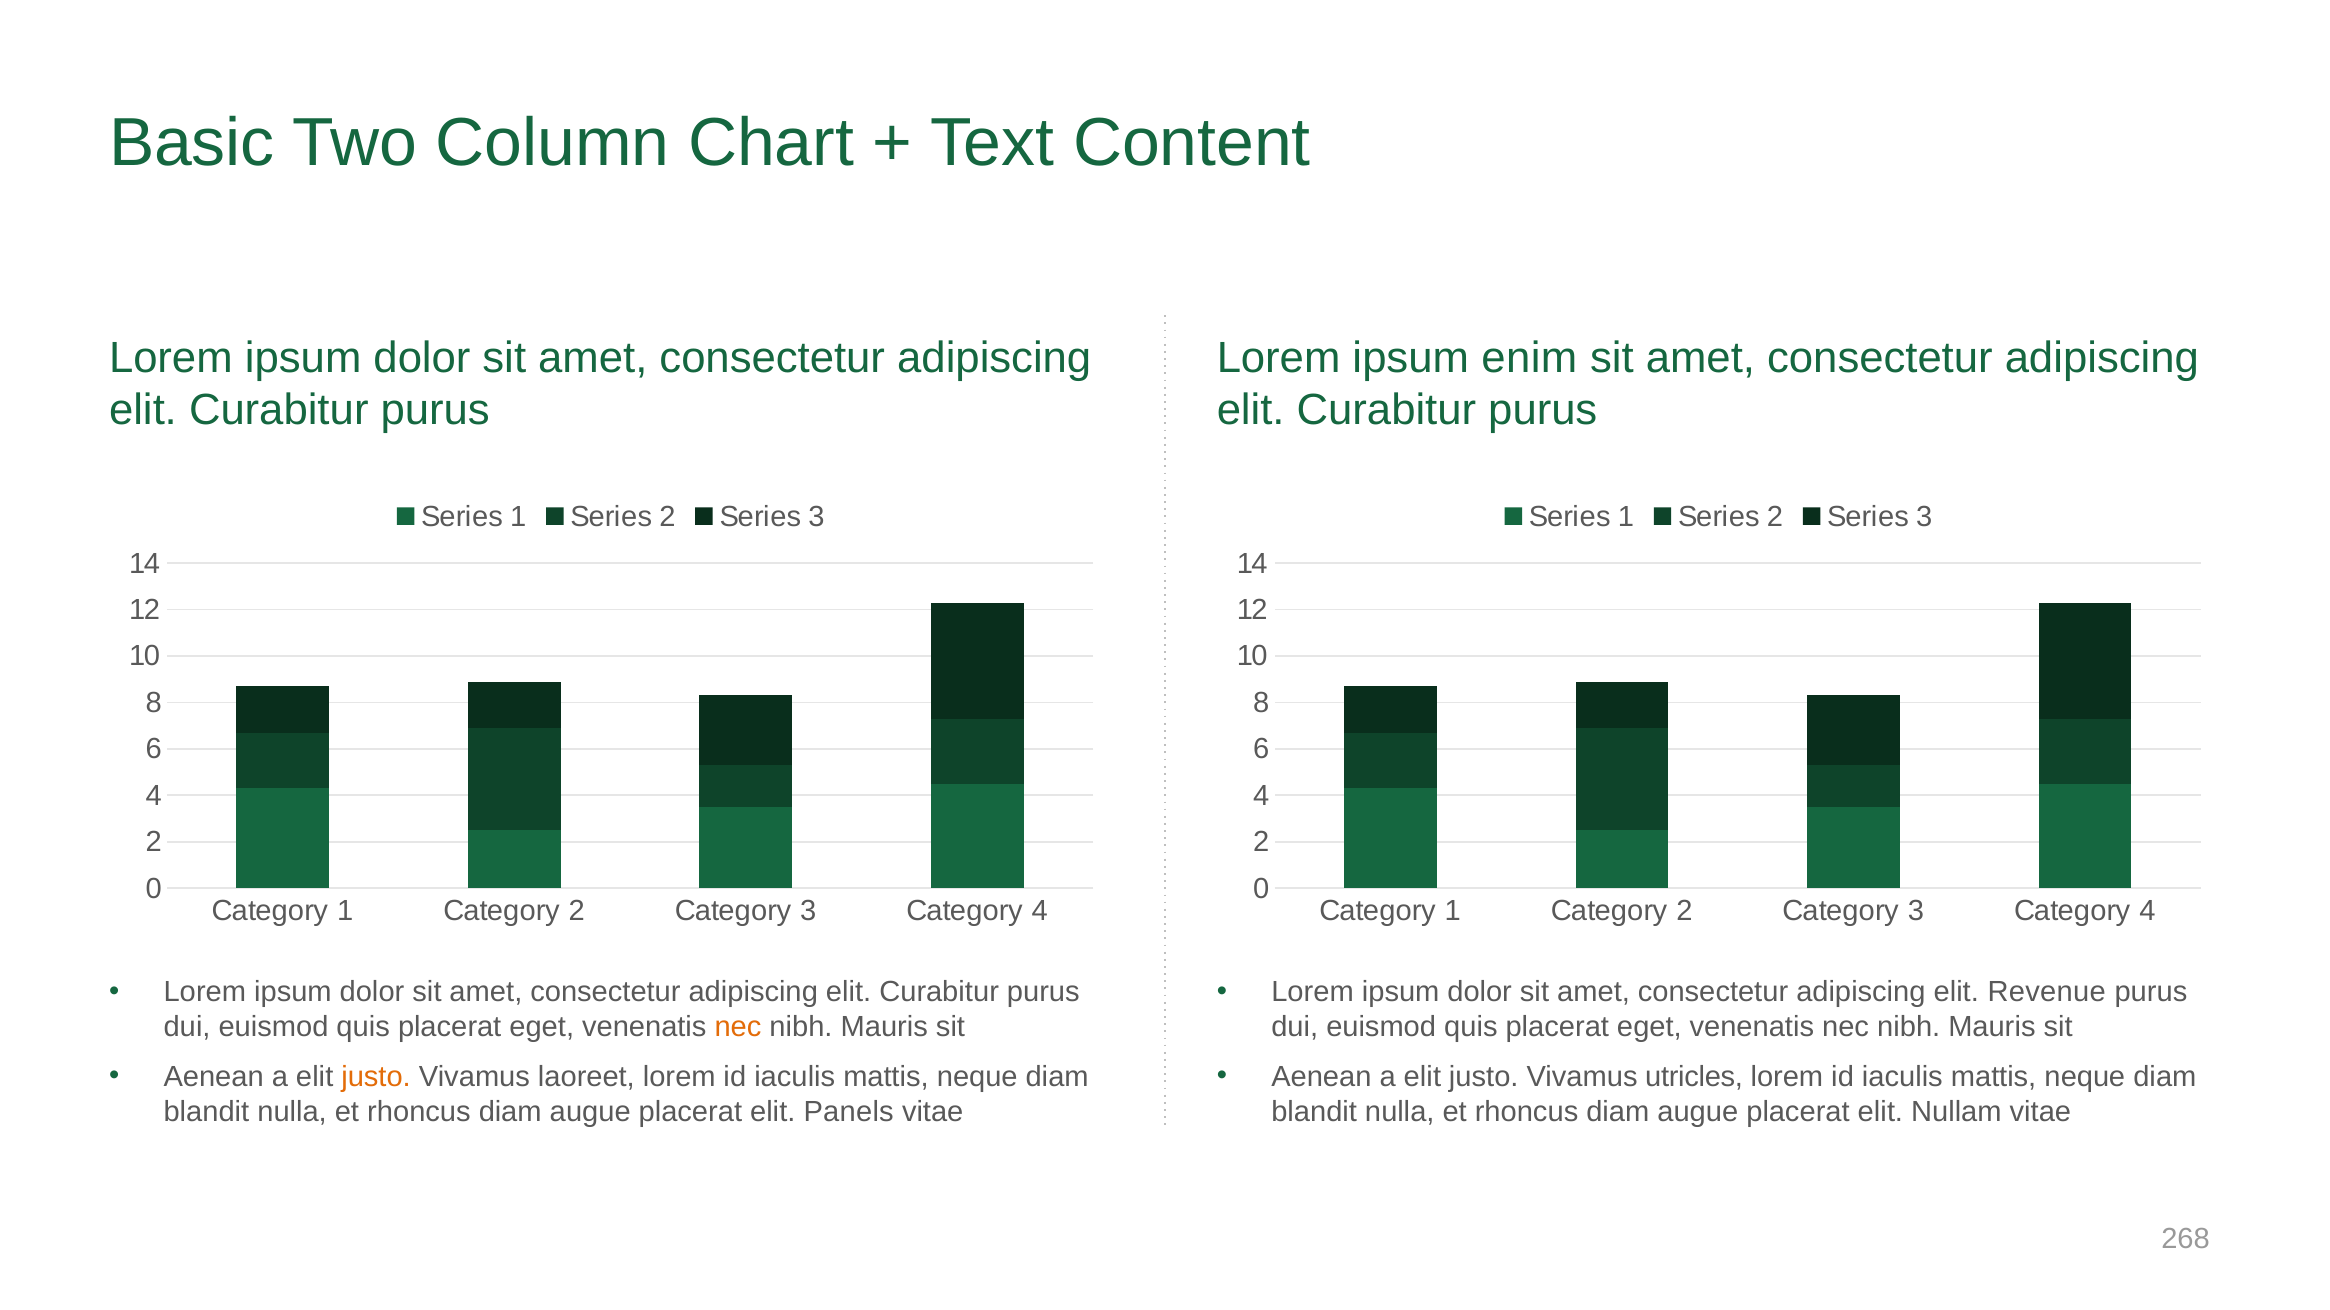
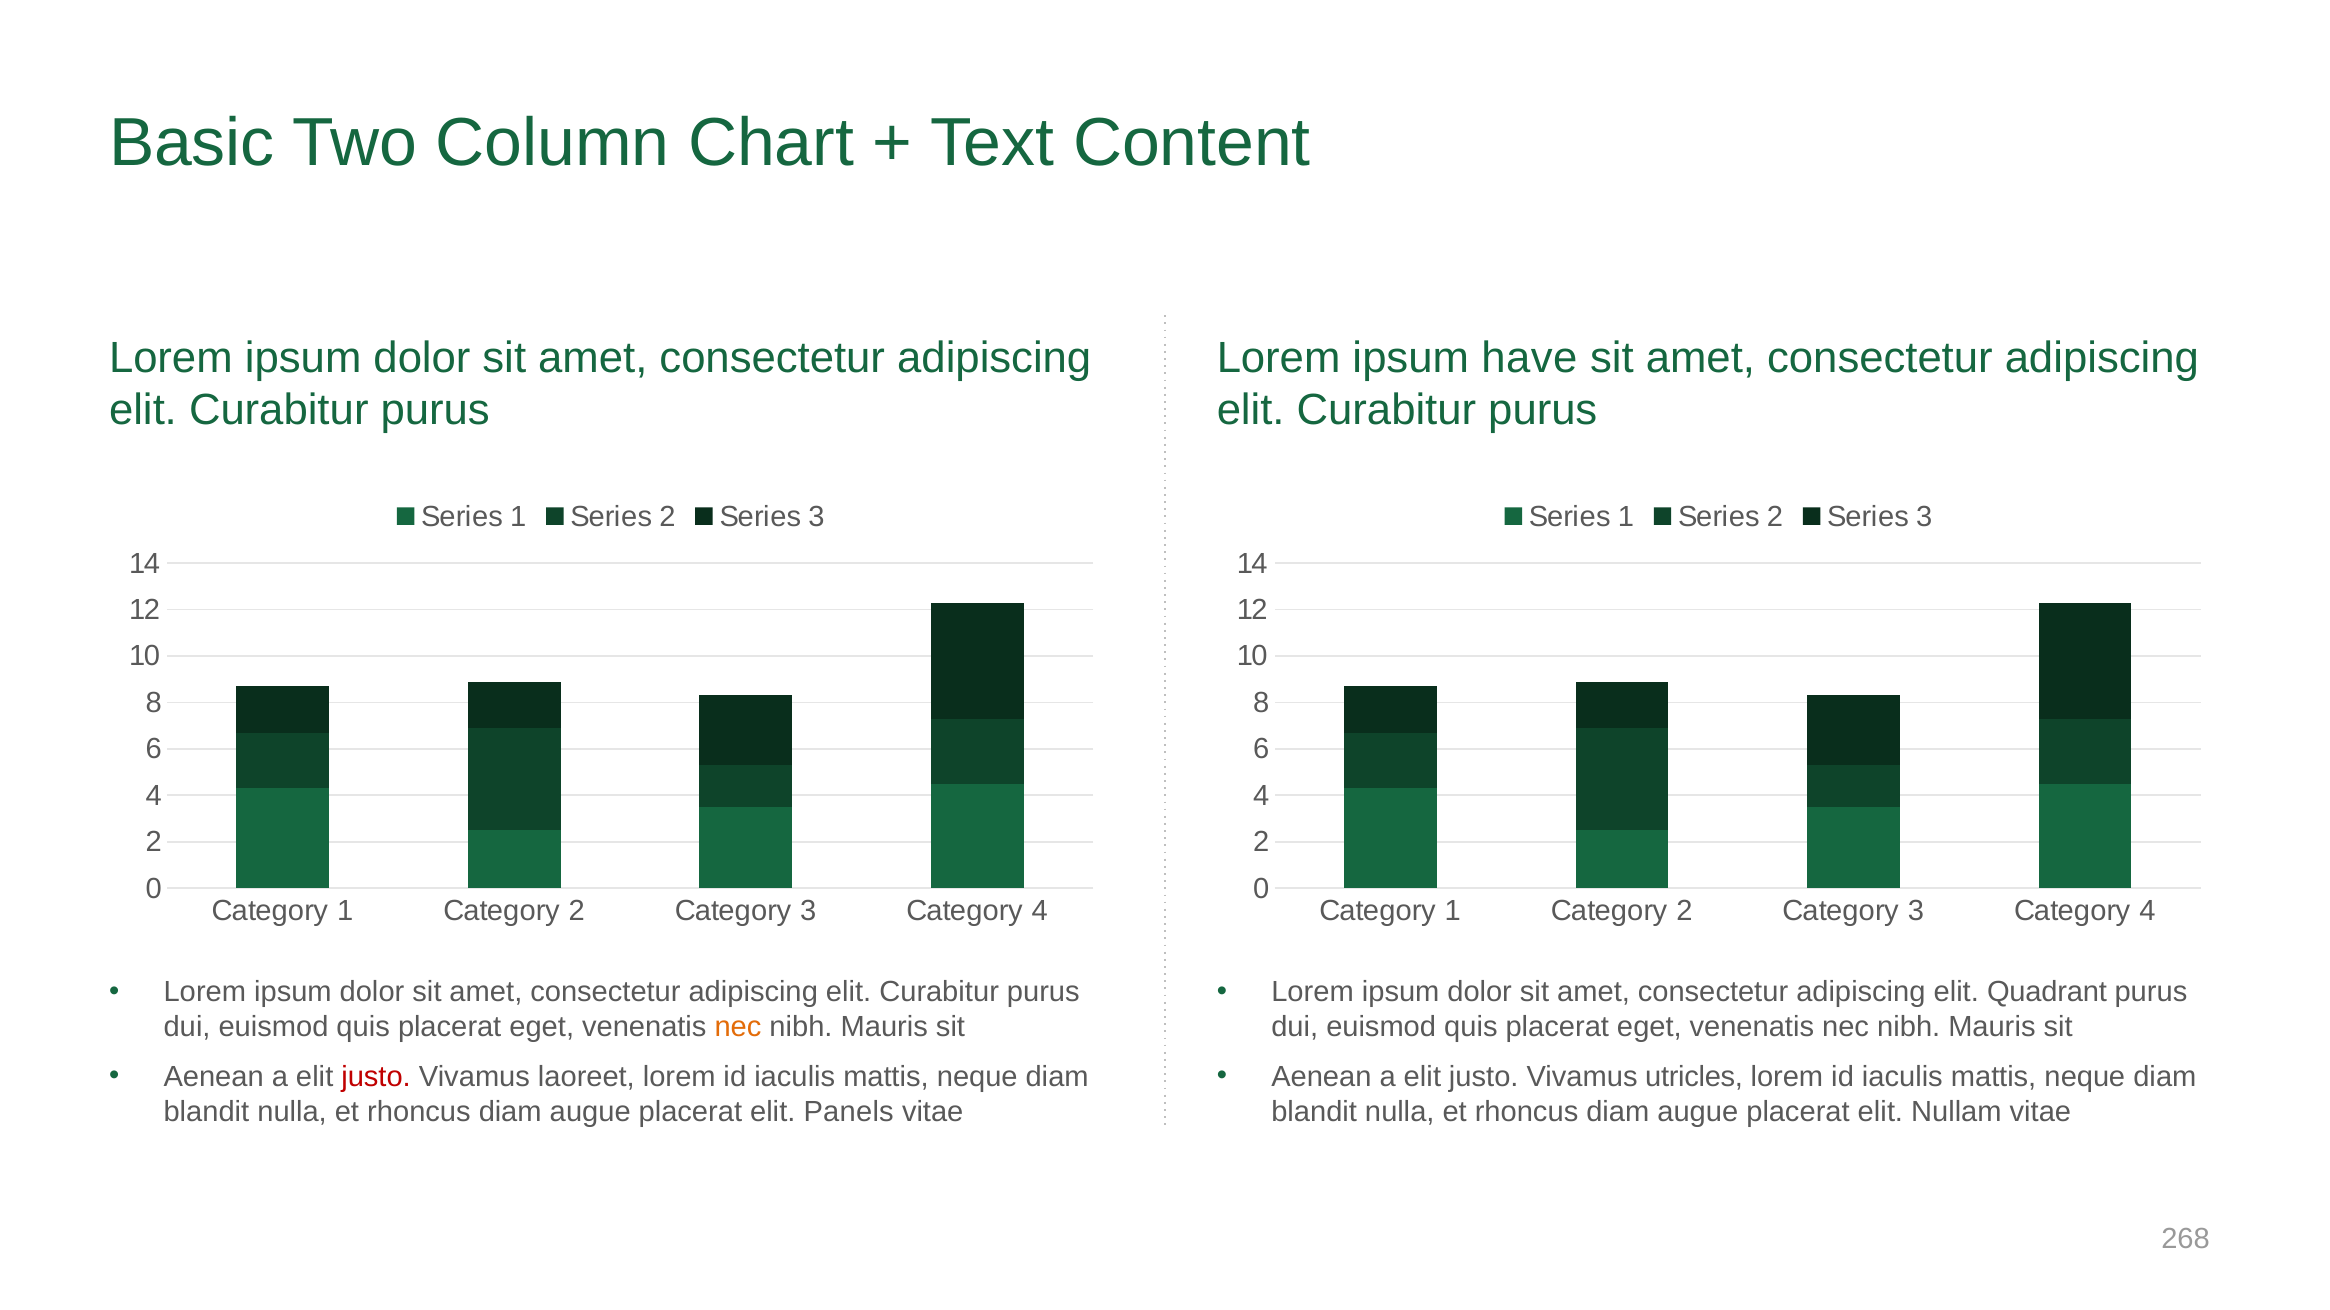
enim: enim -> have (1529, 358)
Revenue: Revenue -> Quadrant (2047, 993)
justo colour: orange -> red (376, 1077)
